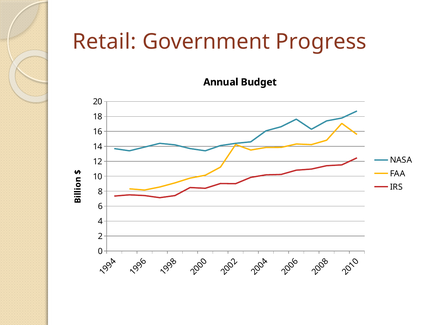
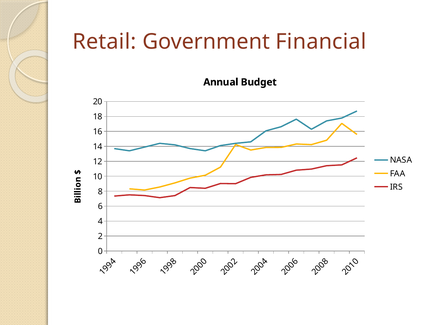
Progress: Progress -> Financial (321, 42)
